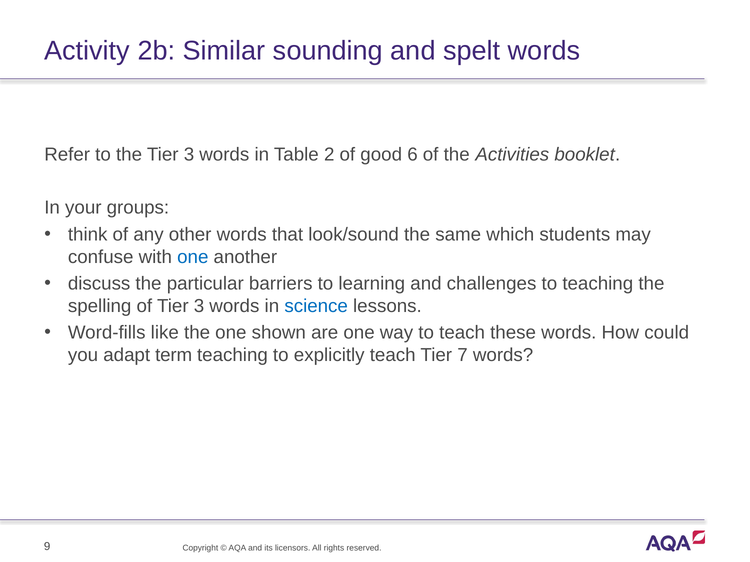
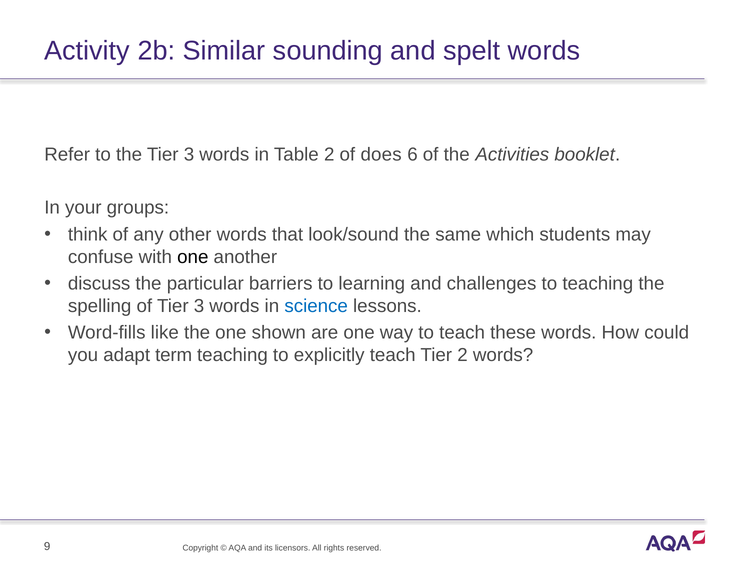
good: good -> does (381, 155)
one colour: blue -> black (193, 257)
Tier 7: 7 -> 2 (462, 355)
